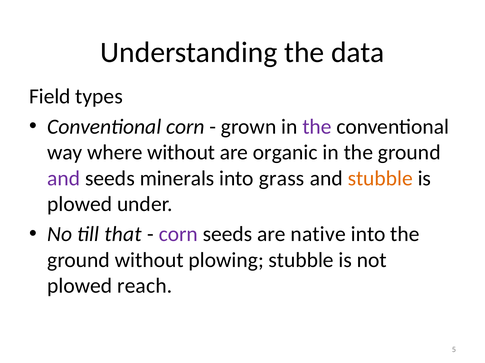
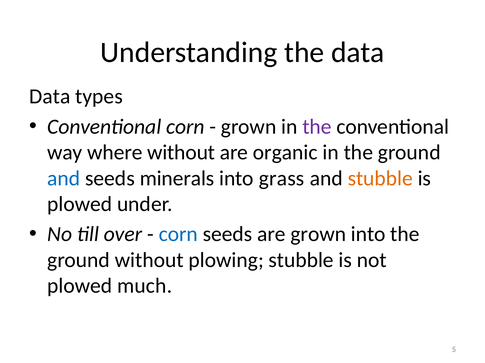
Field: Field -> Data (50, 97)
and colour: purple -> blue (64, 179)
that: that -> over (123, 235)
corn colour: purple -> blue (178, 235)
are native: native -> grown (318, 235)
reach: reach -> much (145, 286)
